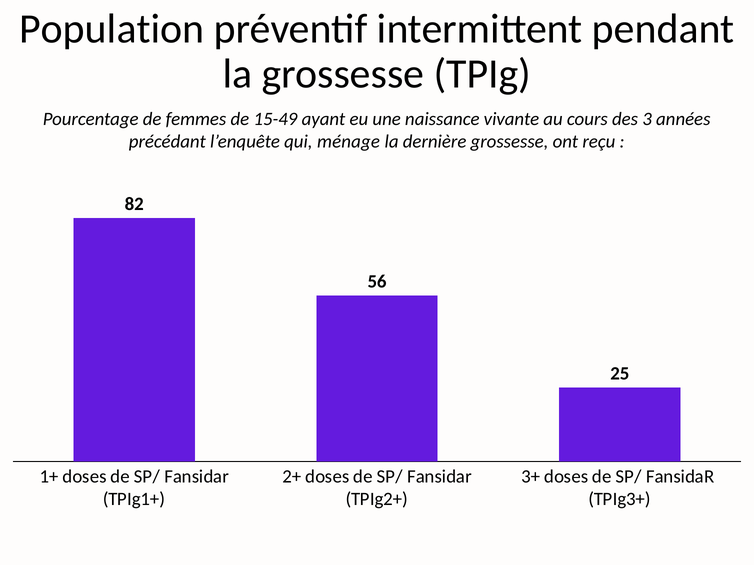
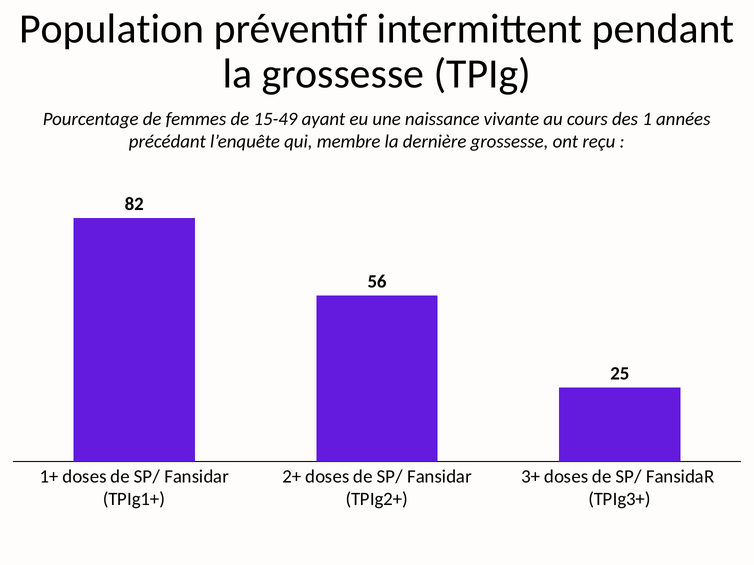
3: 3 -> 1 (647, 119)
ménage: ménage -> membre (349, 142)
